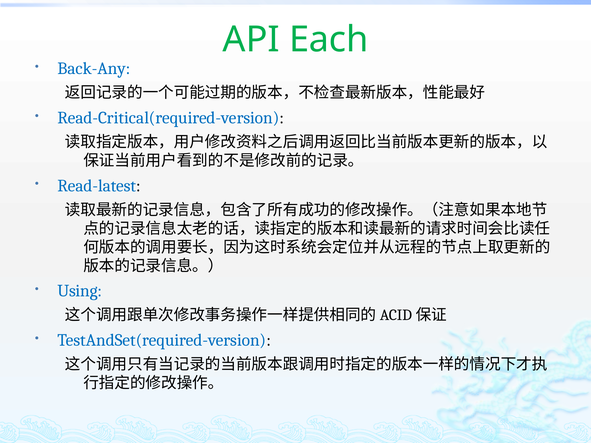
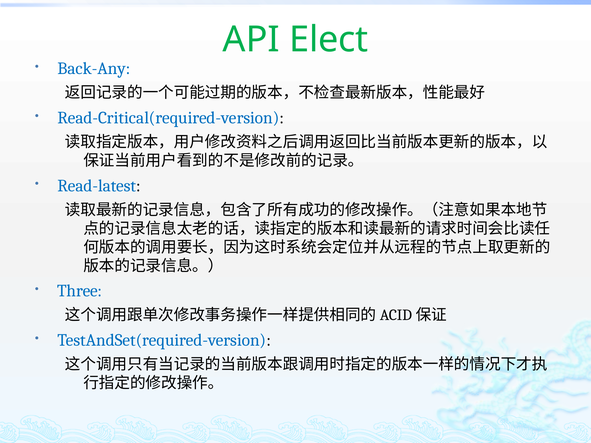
Each: Each -> Elect (329, 39)
Using: Using -> Three (80, 291)
